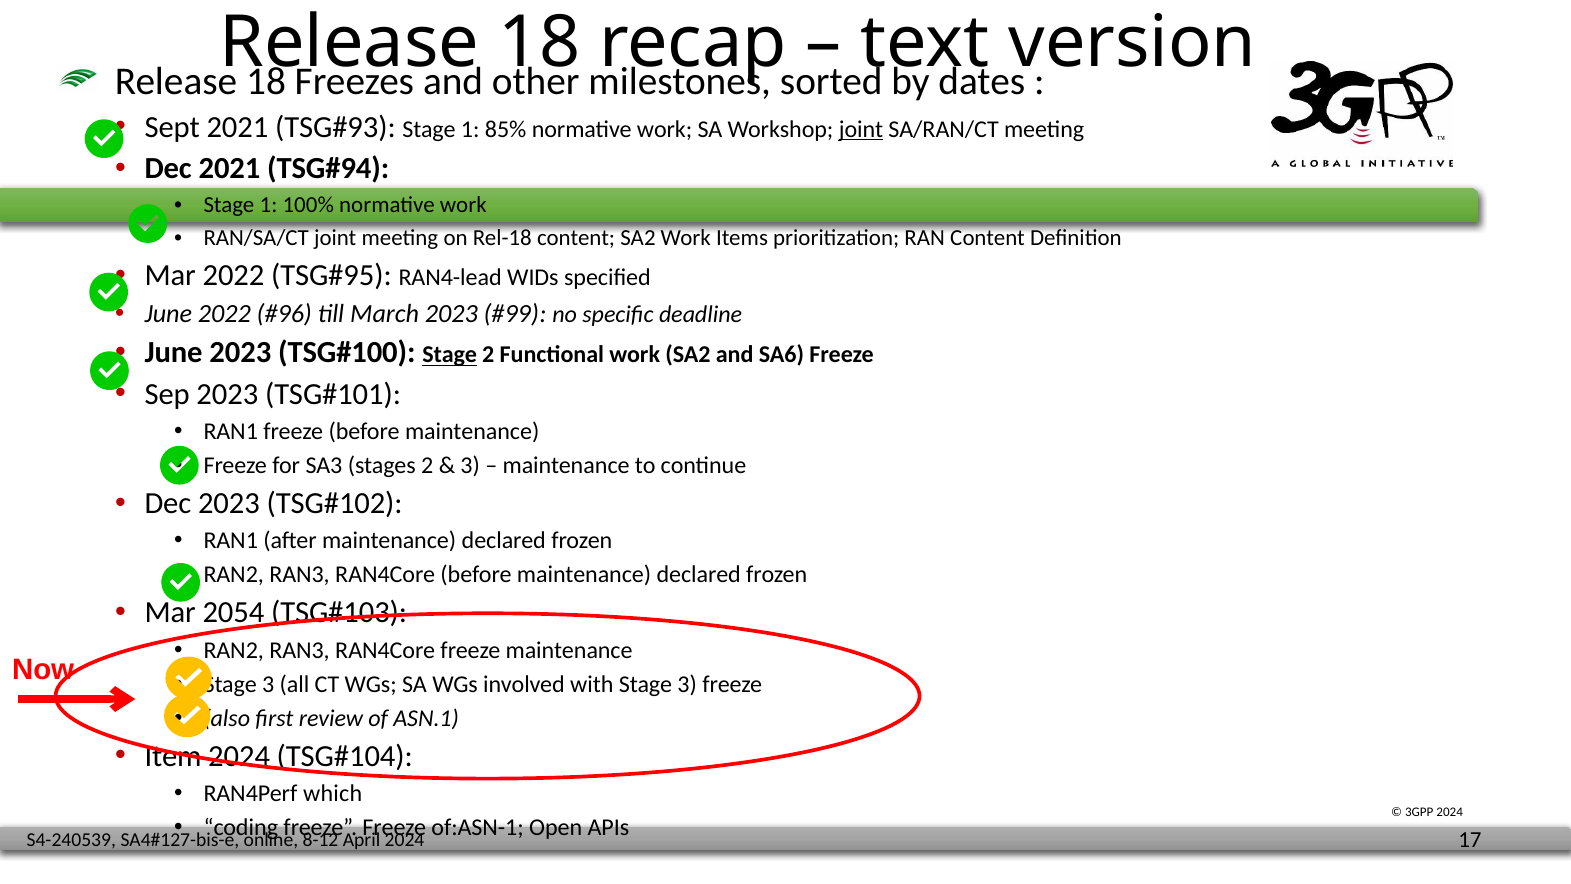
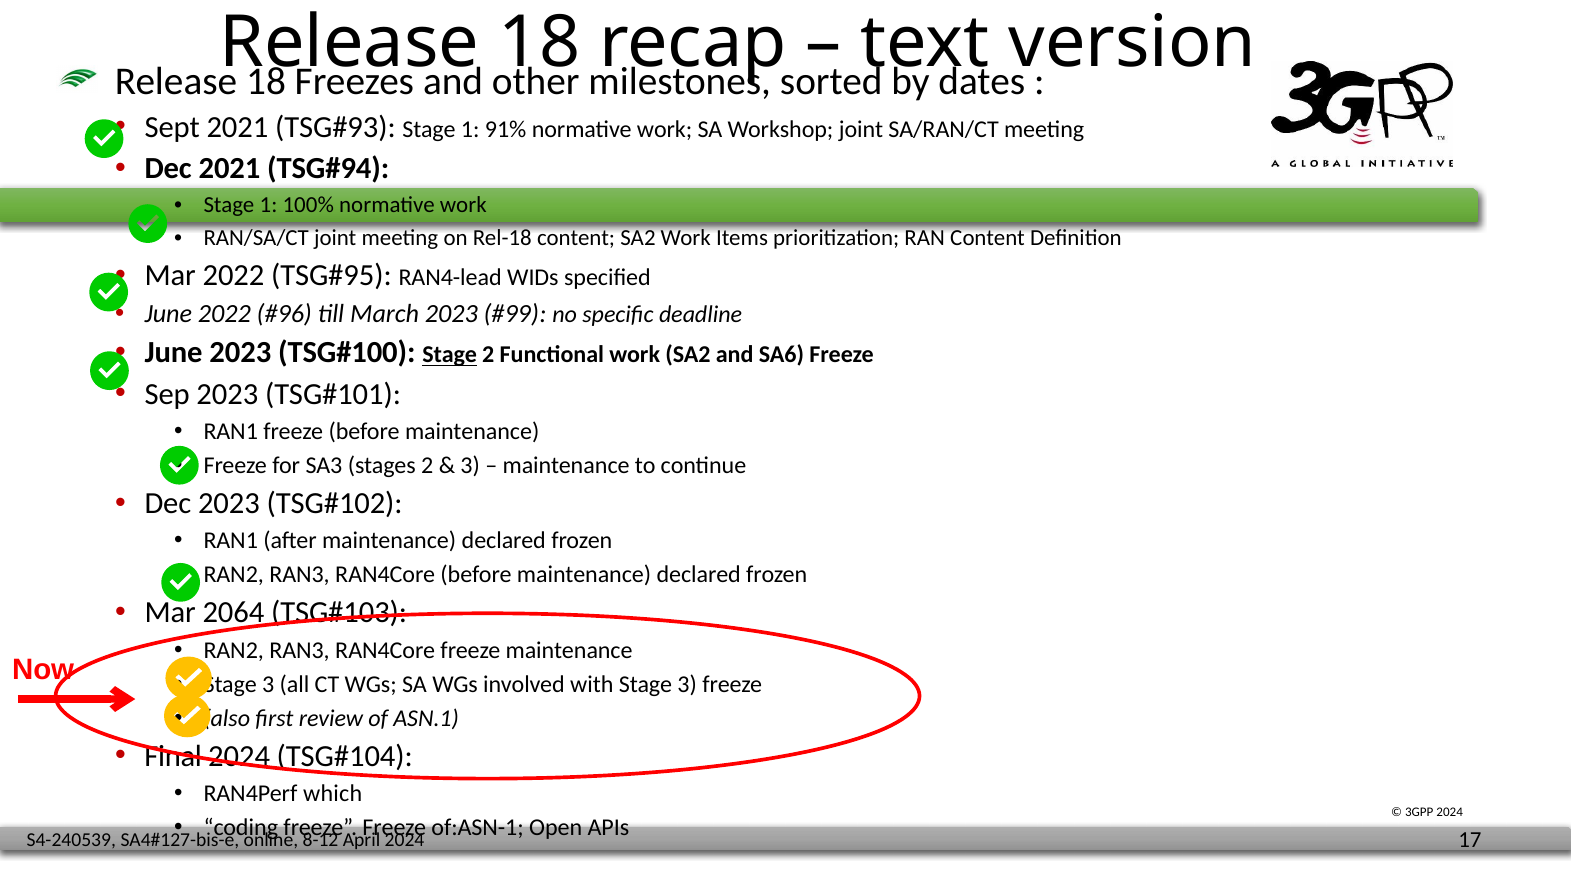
85%: 85% -> 91% (506, 129)
joint underline: present -> none (861, 129)
2054: 2054 -> 2064 (233, 612)
Item: Item -> Final (173, 756)
